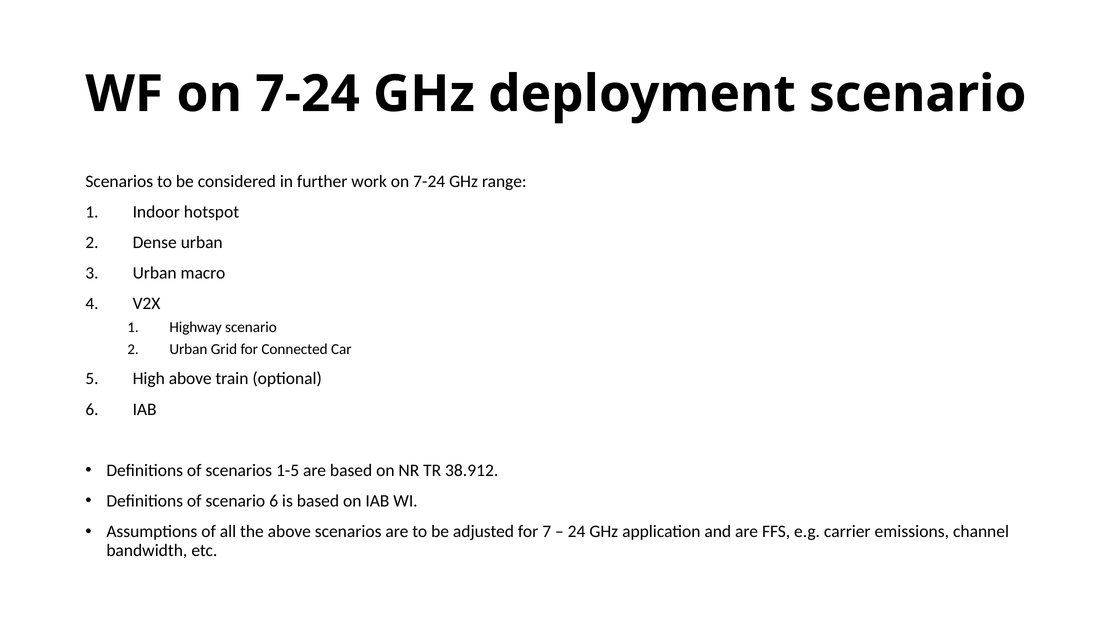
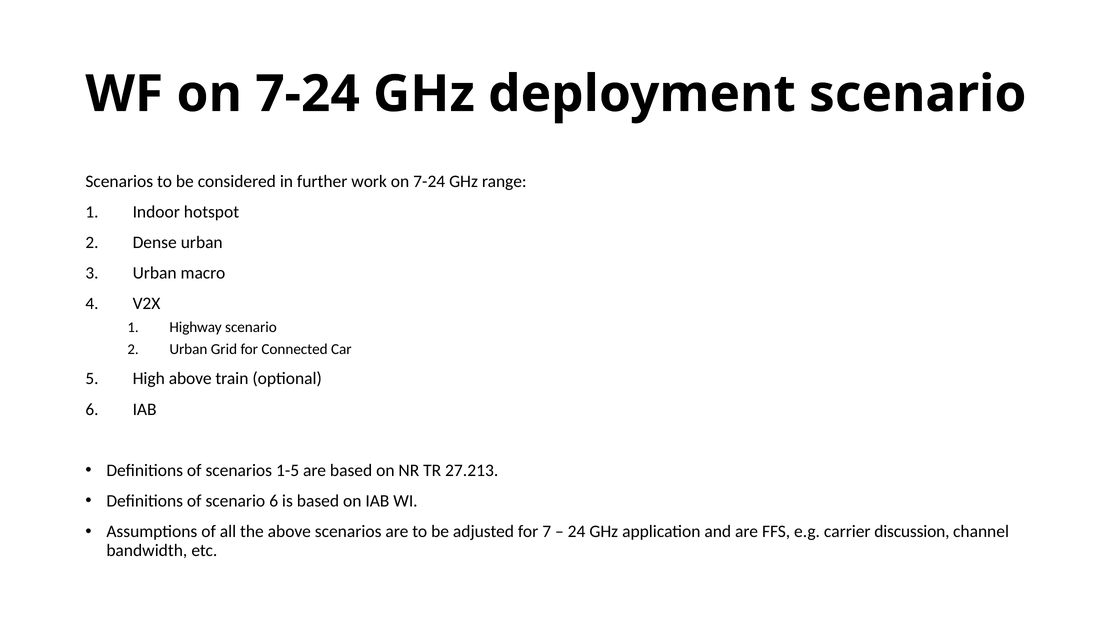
38.912: 38.912 -> 27.213 (472, 470)
emissions: emissions -> discussion (912, 532)
